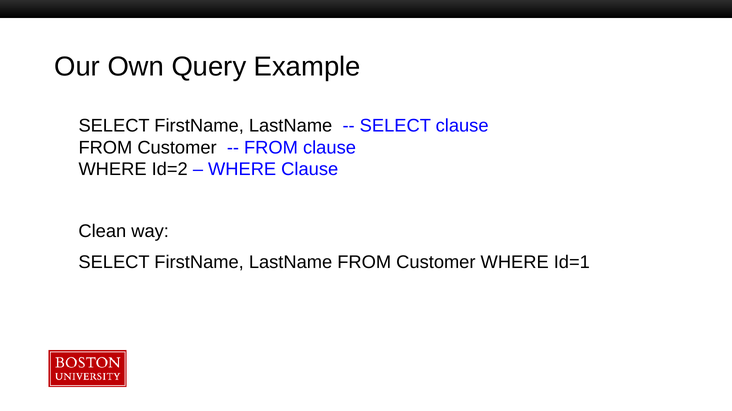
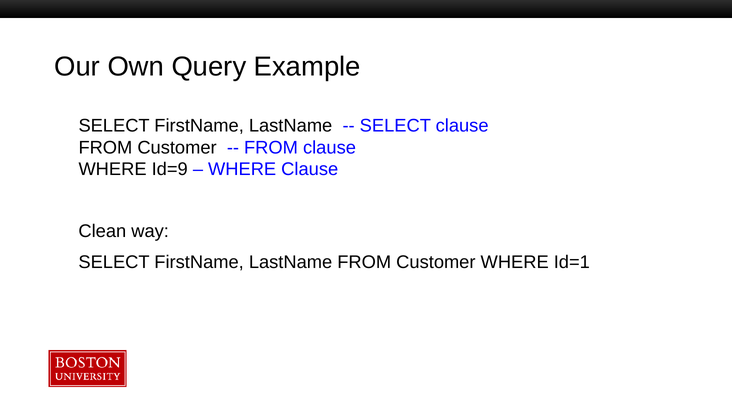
Id=2: Id=2 -> Id=9 (170, 170)
